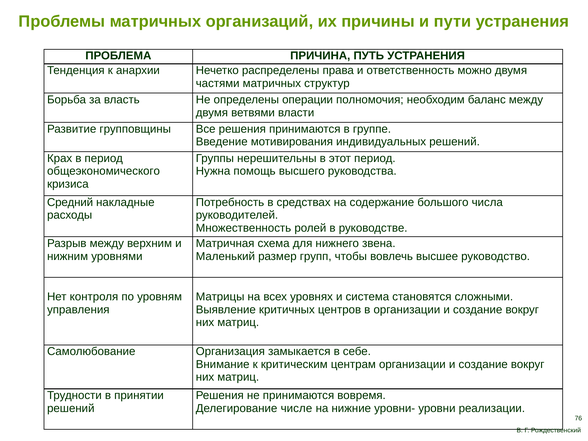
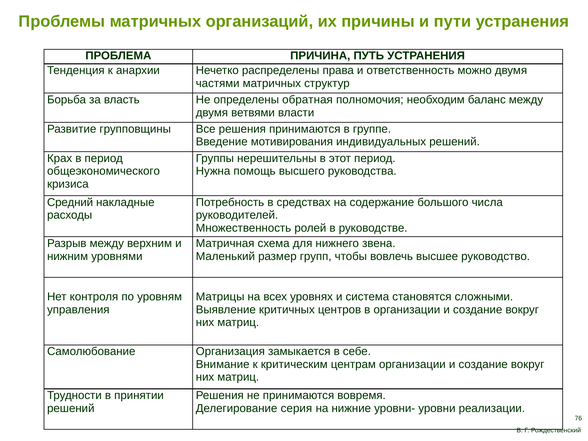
операции: операции -> обратная (308, 100)
числе: числе -> серия (296, 408)
